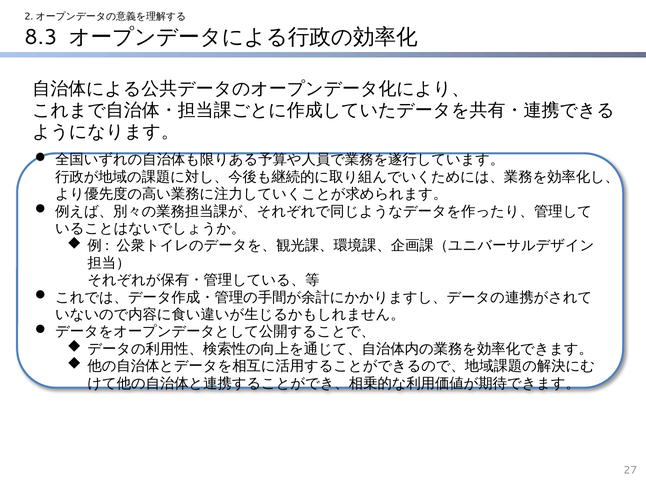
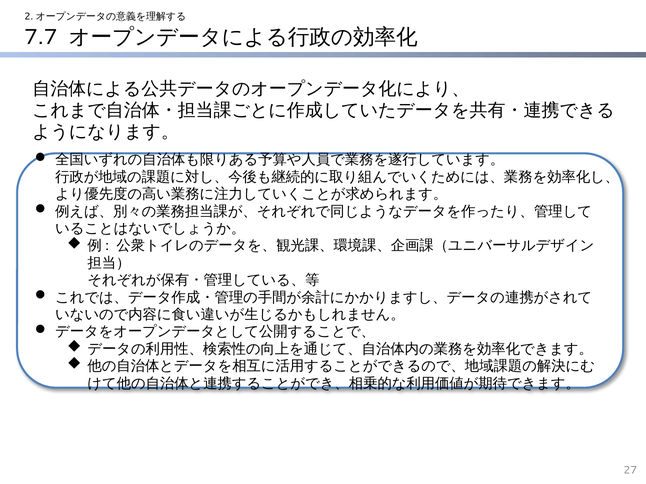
8.3: 8.3 -> 7.7 (41, 37)
